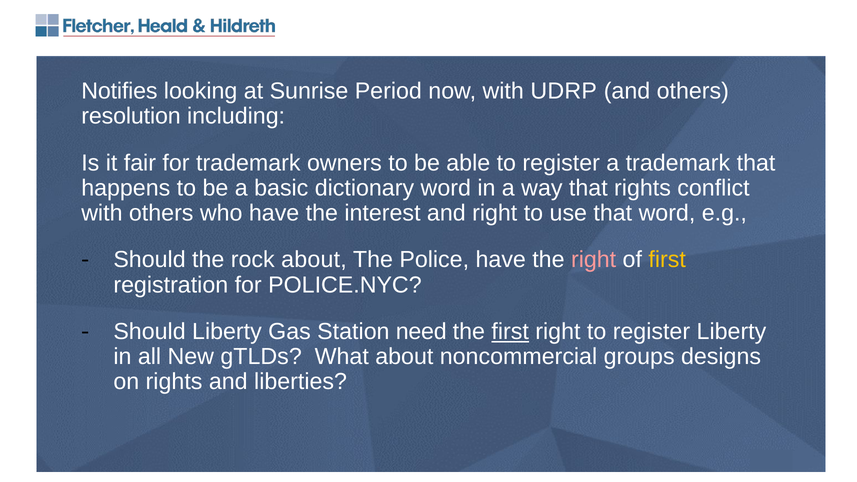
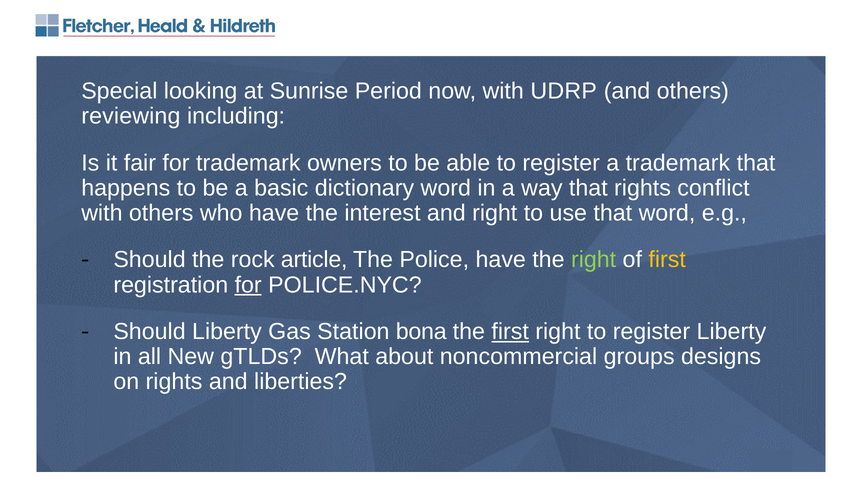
Notifies: Notifies -> Special (119, 91)
resolution: resolution -> reviewing (131, 116)
rock about: about -> article (314, 260)
right colour: pink -> light green (594, 260)
for underline: none -> present (248, 285)
need: need -> bona (421, 332)
